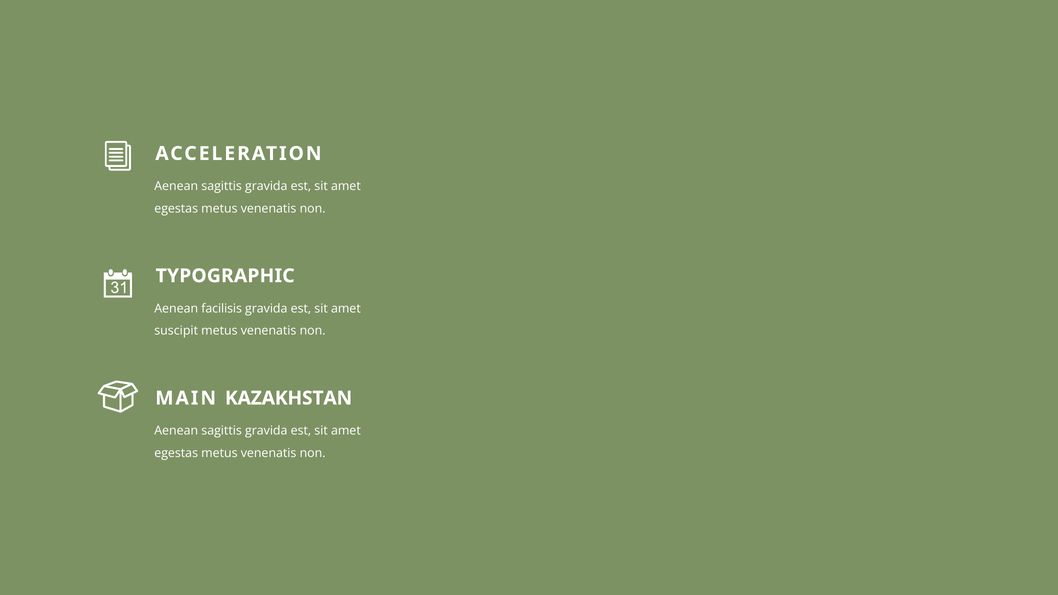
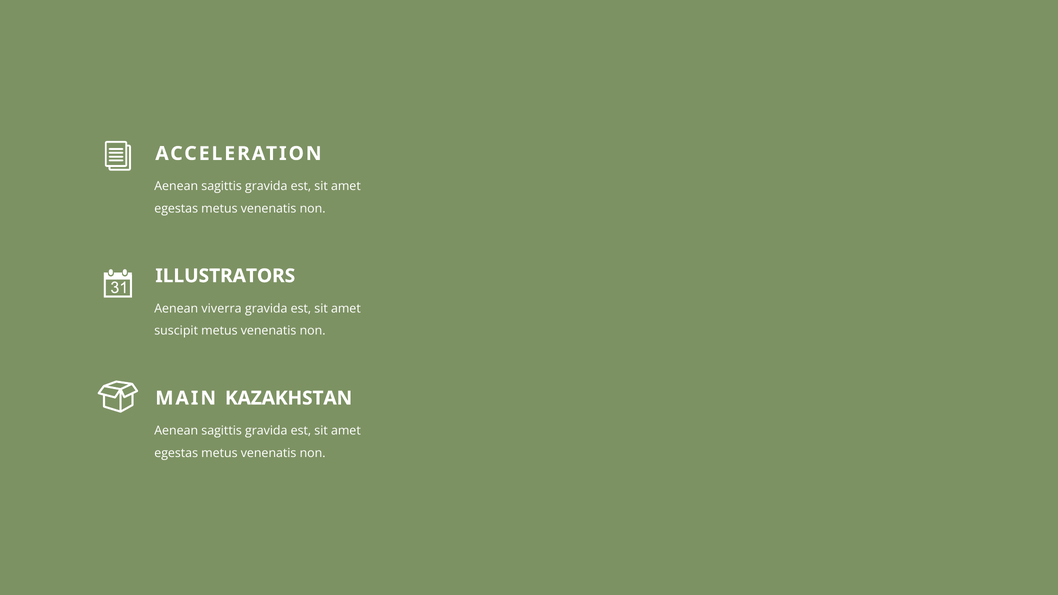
TYPOGRAPHIC: TYPOGRAPHIC -> ILLUSTRATORS (225, 276)
facilisis: facilisis -> viverra (222, 309)
